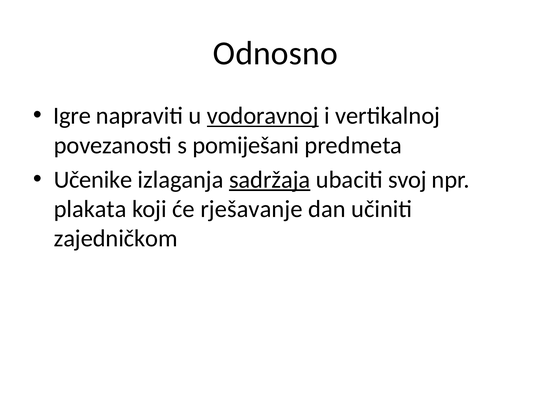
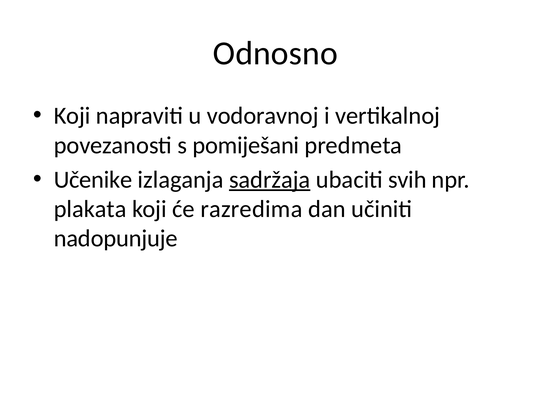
Igre: Igre -> Koji (72, 116)
vodoravnoj underline: present -> none (263, 116)
svoj: svoj -> svih (407, 179)
rješavanje: rješavanje -> razredima (251, 209)
zajedničkom: zajedničkom -> nadopunjuje (116, 238)
